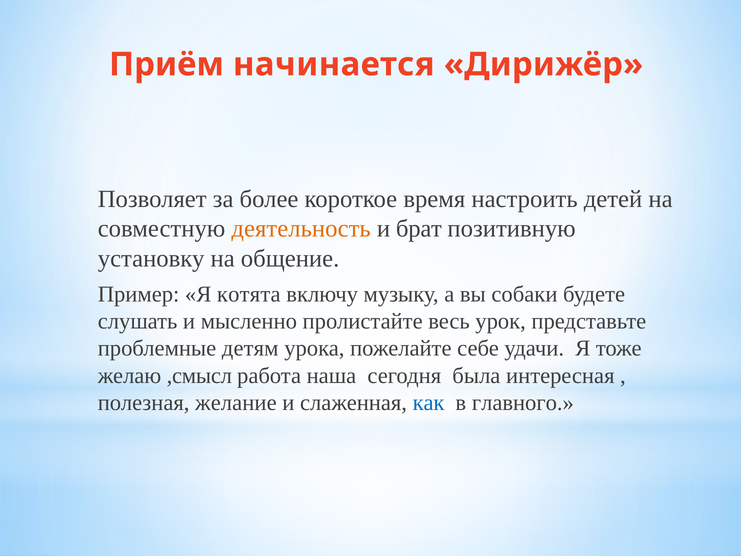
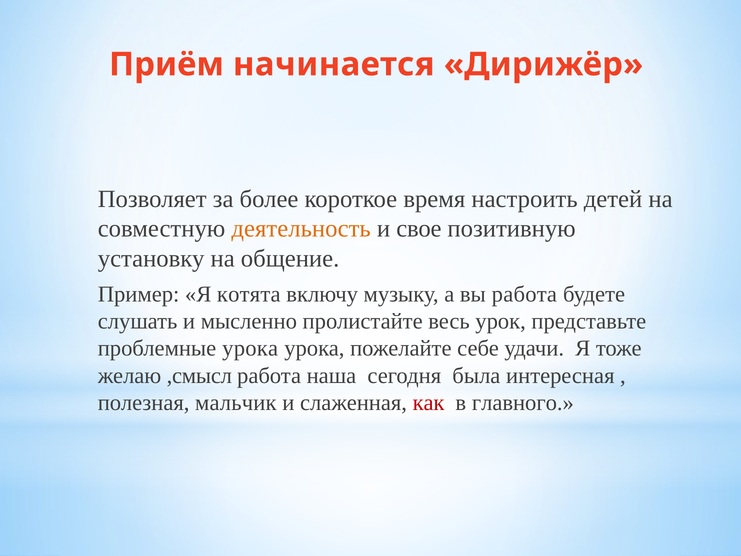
брат: брат -> свое (419, 229)
вы собаки: собаки -> работа (524, 294)
проблемные детям: детям -> урока (250, 348)
желание: желание -> мальчик (236, 403)
как colour: blue -> red (429, 403)
